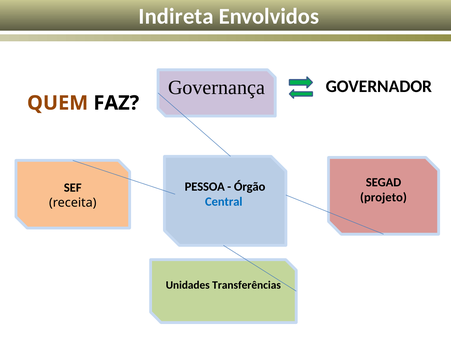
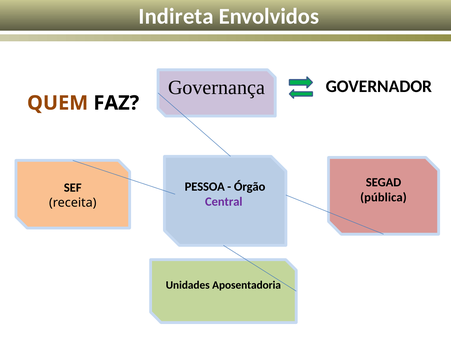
projeto: projeto -> pública (383, 197)
Central colour: blue -> purple (224, 201)
Transferências: Transferências -> Aposentadoria (247, 284)
